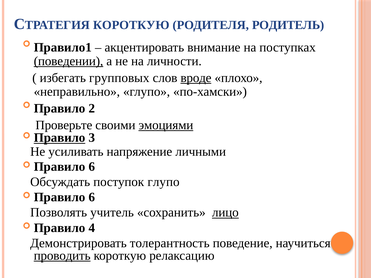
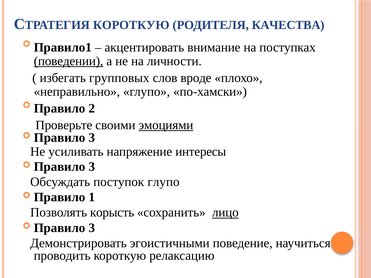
РОДИТЕЛЬ: РОДИТЕЛЬ -> КАЧЕСТВА (288, 25)
вроде underline: present -> none (196, 78)
Правило underline: present -> none (60, 138)
личными: личными -> интересы (201, 152)
6: 6 -> 3 (92, 167)
6: 6 -> 1 (92, 197)
учитель: учитель -> корысть (112, 213)
4: 4 -> 3 (92, 228)
толерантность: толерантность -> эгоистичными (170, 243)
проводить underline: present -> none (62, 256)
